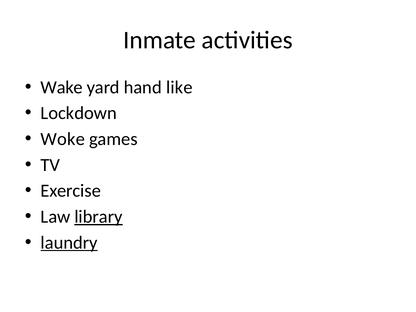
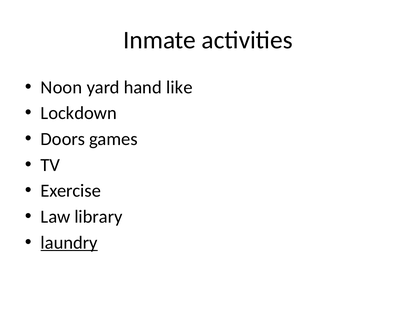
Wake: Wake -> Noon (61, 87)
Woke: Woke -> Doors (63, 139)
library underline: present -> none (98, 217)
